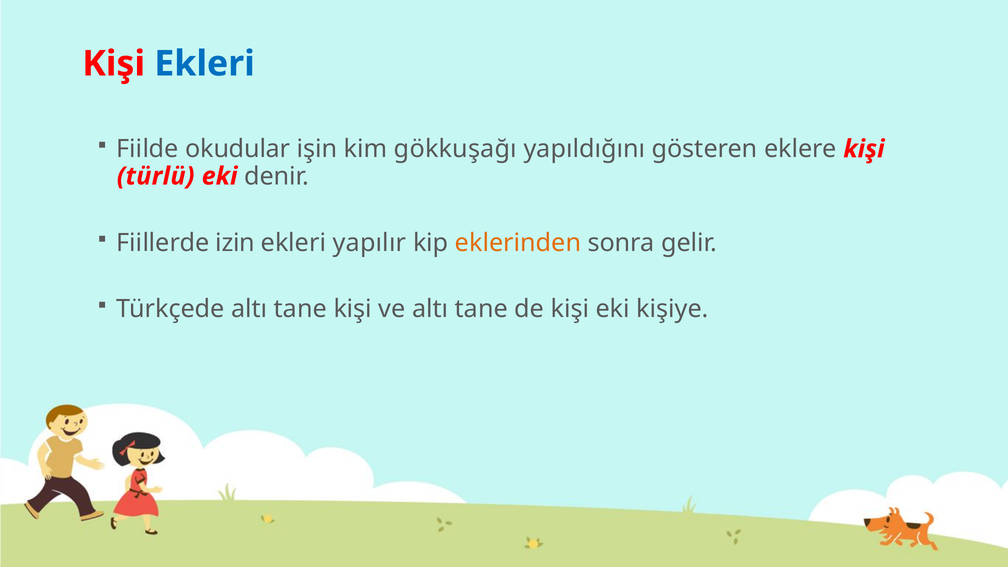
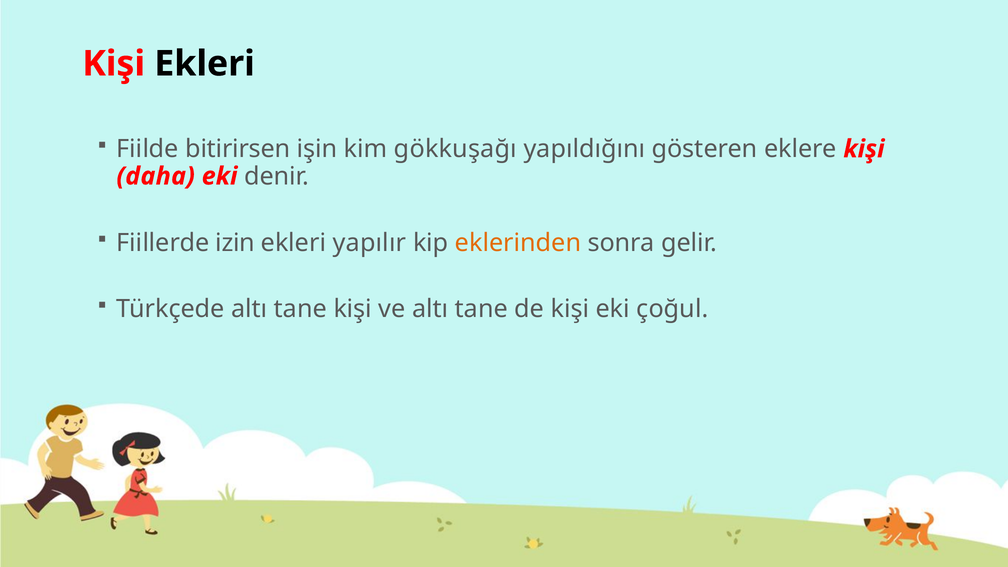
Ekleri colour: blue -> black (205, 64)
okudular: okudular -> bitirirsen (238, 149)
türlü: türlü -> daha (156, 176)
kişiye: kişiye -> çoğul (672, 309)
